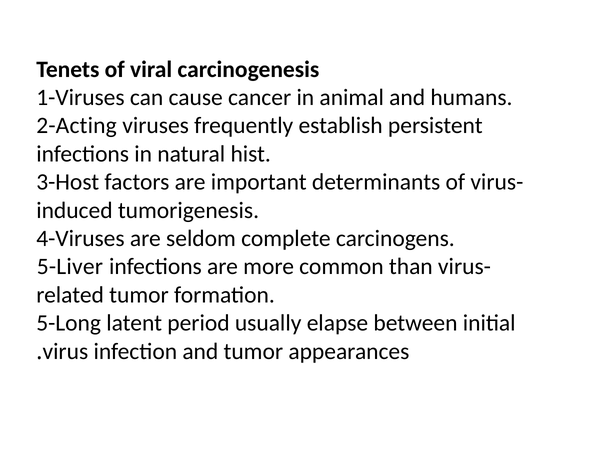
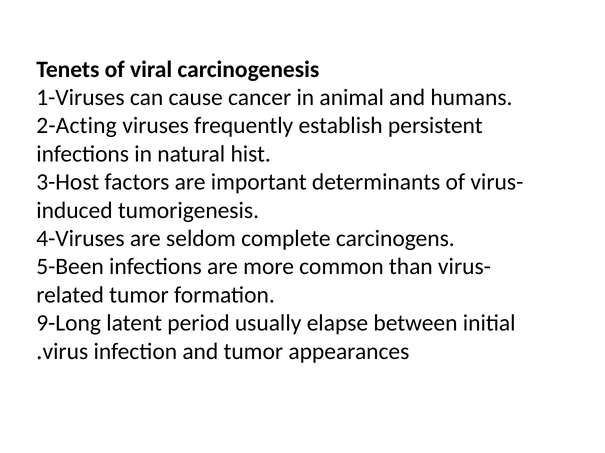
5-Liver: 5-Liver -> 5-Been (70, 267)
5-Long: 5-Long -> 9-Long (69, 324)
